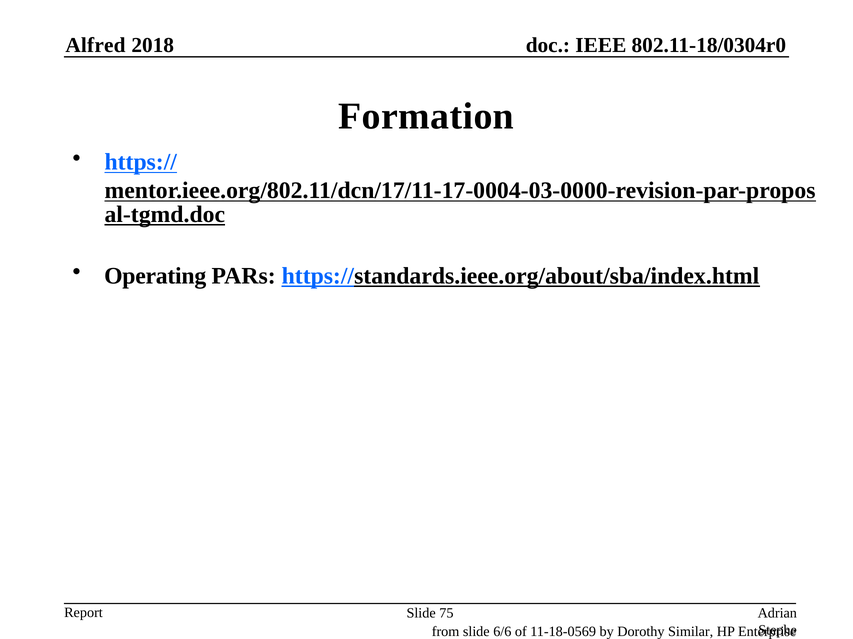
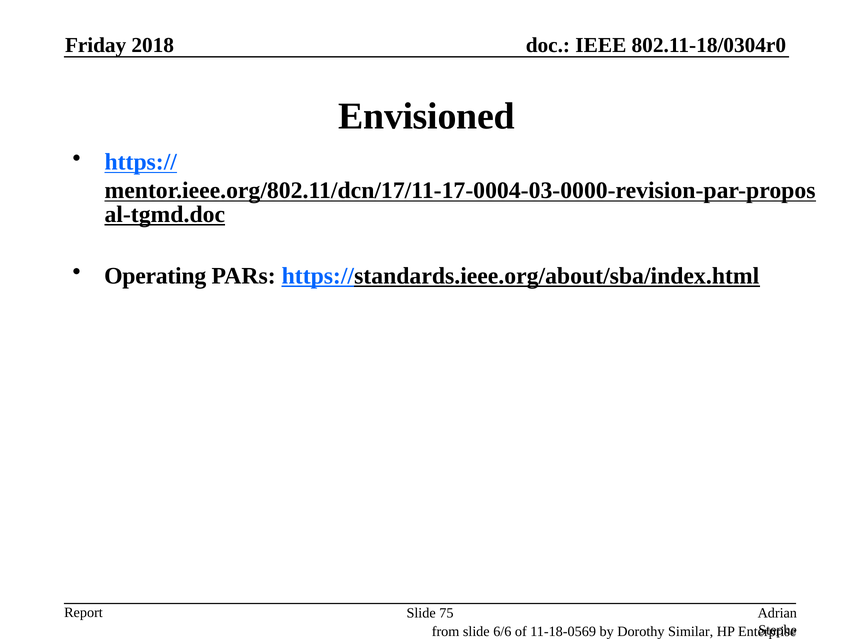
Alfred: Alfred -> Friday (96, 46)
Formation: Formation -> Envisioned (427, 116)
